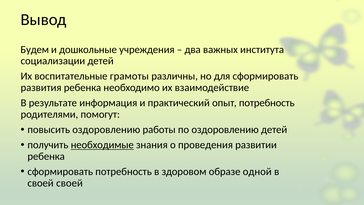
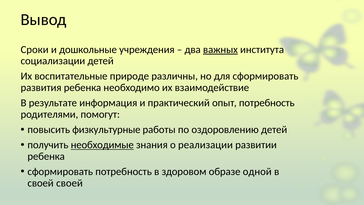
Будем: Будем -> Сроки (35, 49)
важных underline: none -> present (220, 49)
грамоты: грамоты -> природе (129, 76)
повысить оздоровлению: оздоровлению -> физкультурные (106, 130)
проведения: проведения -> реализации (205, 145)
